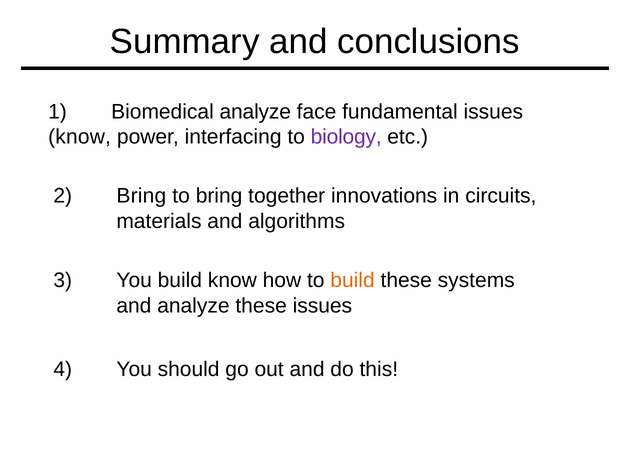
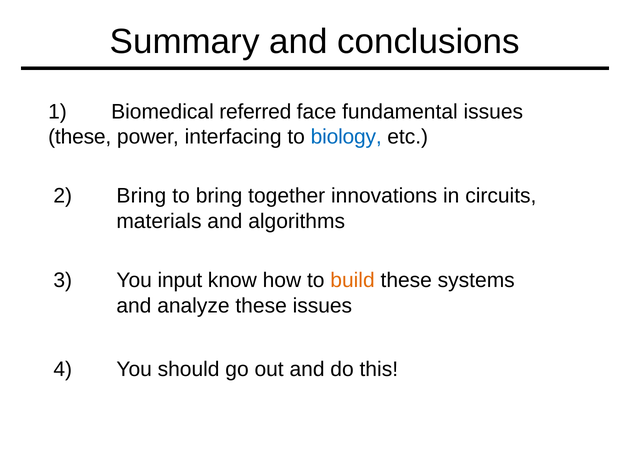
Biomedical analyze: analyze -> referred (255, 112)
know: know -> these (80, 137)
biology colour: purple -> blue (346, 137)
You build: build -> input (180, 280)
